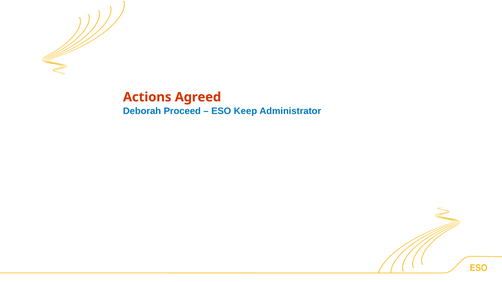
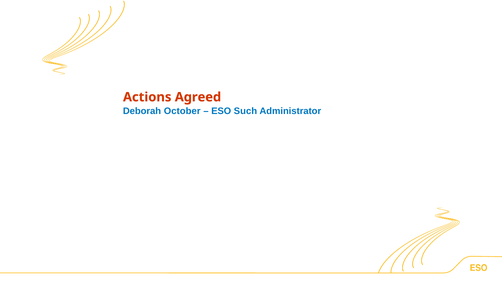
Proceed: Proceed -> October (182, 111)
Keep: Keep -> Such (245, 111)
